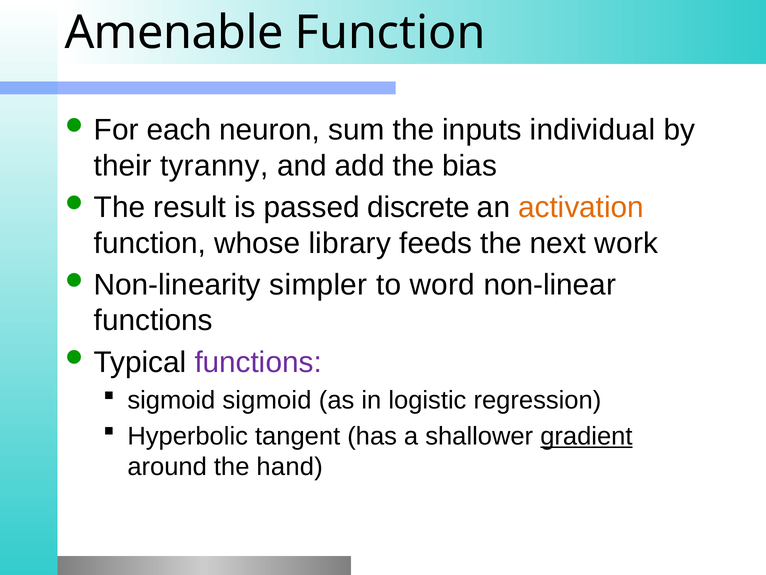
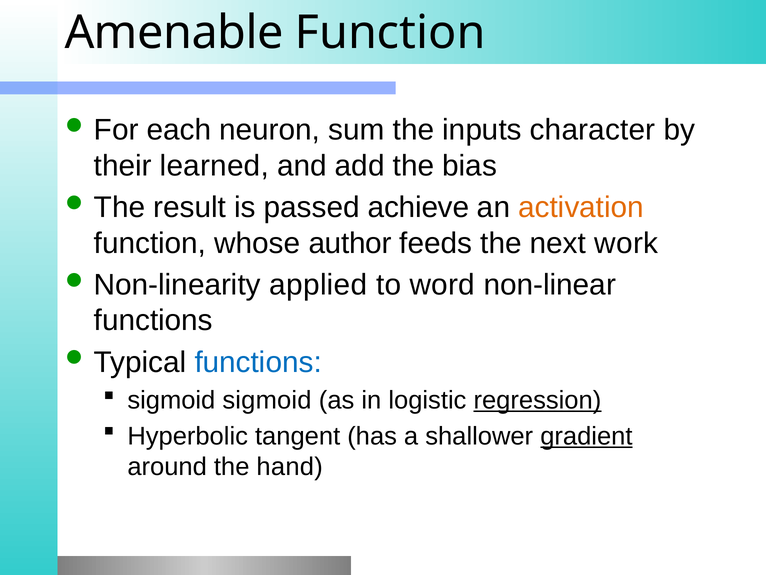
individual: individual -> character (593, 130)
tyranny: tyranny -> learned (214, 166)
discrete: discrete -> achieve (419, 207)
library: library -> author (350, 243)
simpler: simpler -> applied (318, 285)
functions colour: purple -> blue (258, 362)
regression underline: none -> present (537, 400)
